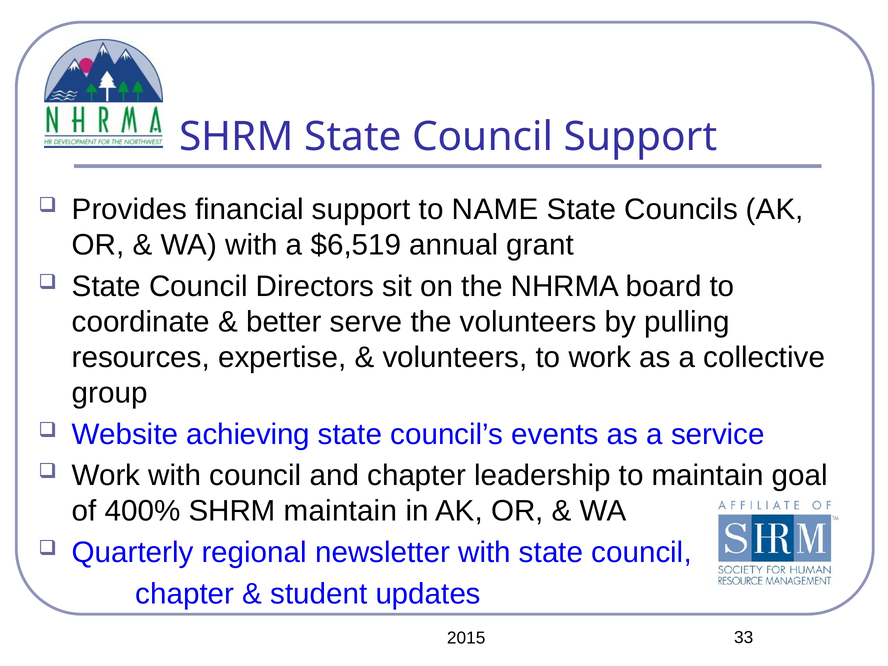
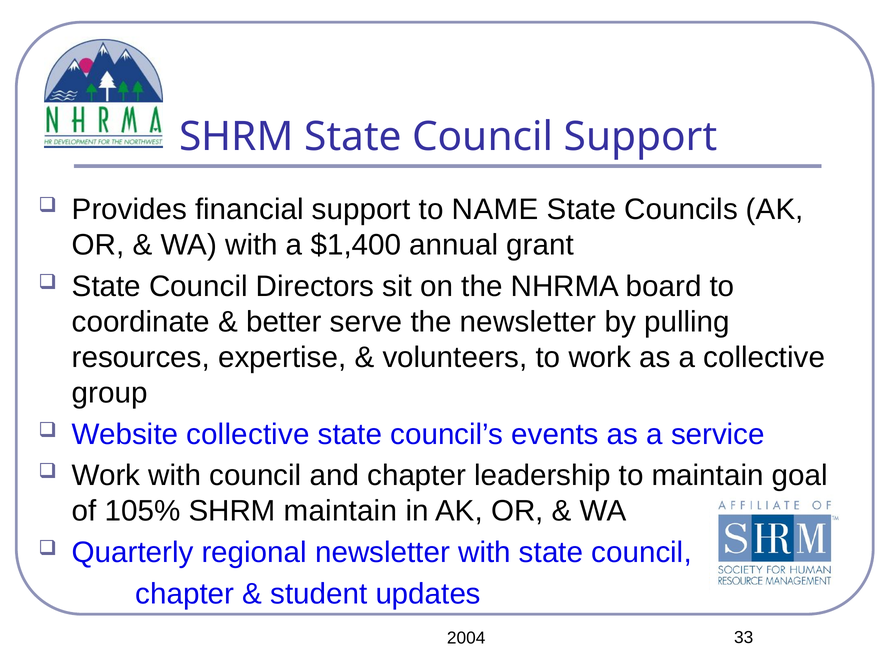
$6,519: $6,519 -> $1,400 (356, 245)
the volunteers: volunteers -> newsletter (528, 322)
Website achieving: achieving -> collective (248, 434)
400%: 400% -> 105% (143, 511)
2015: 2015 -> 2004 (466, 638)
